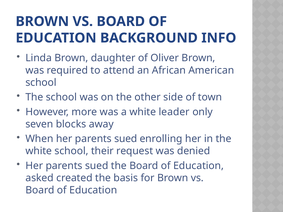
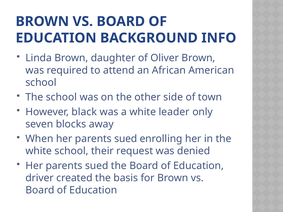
more: more -> black (84, 112)
asked: asked -> driver (40, 178)
